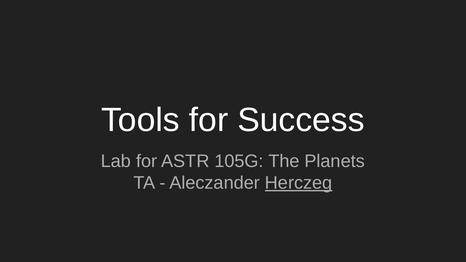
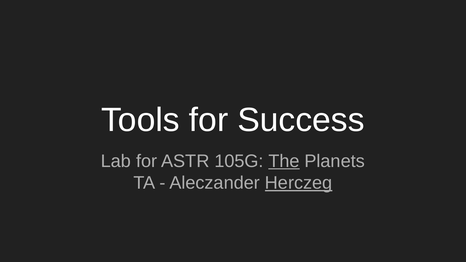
The underline: none -> present (284, 161)
